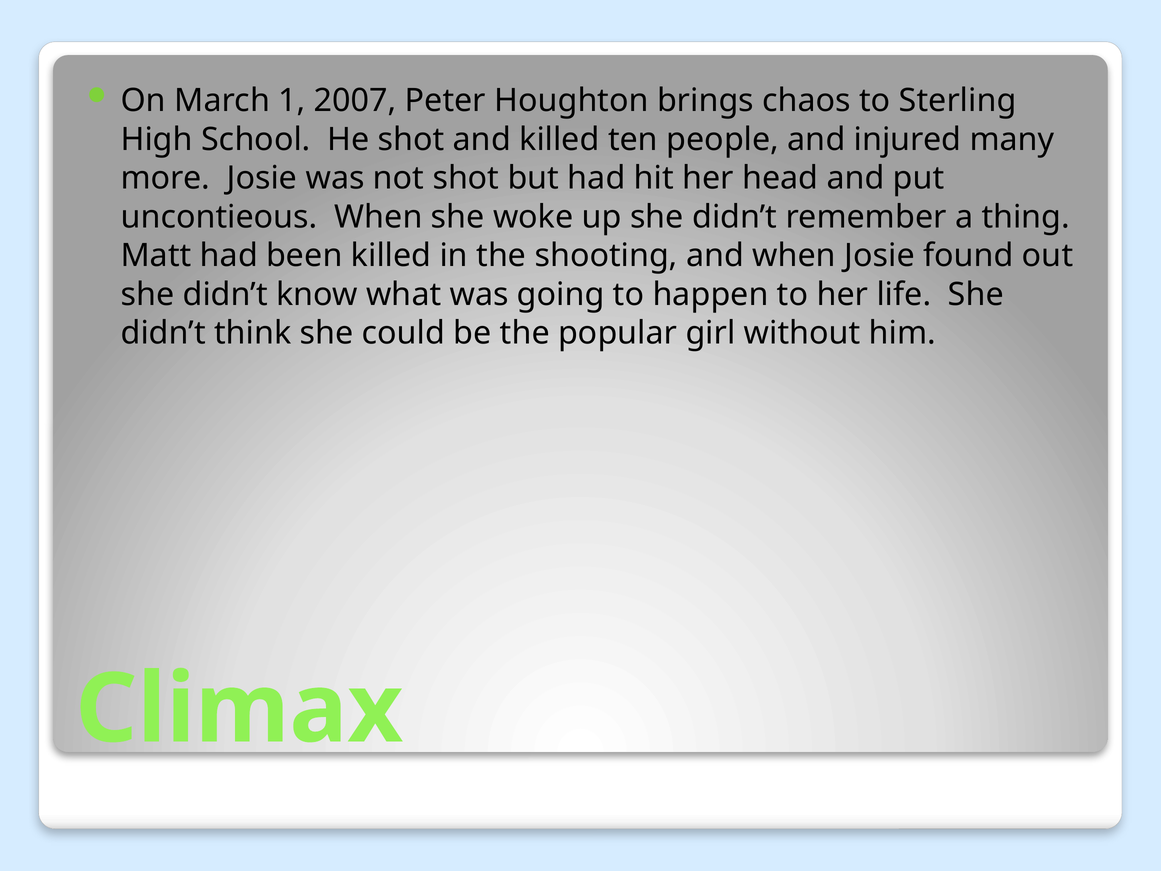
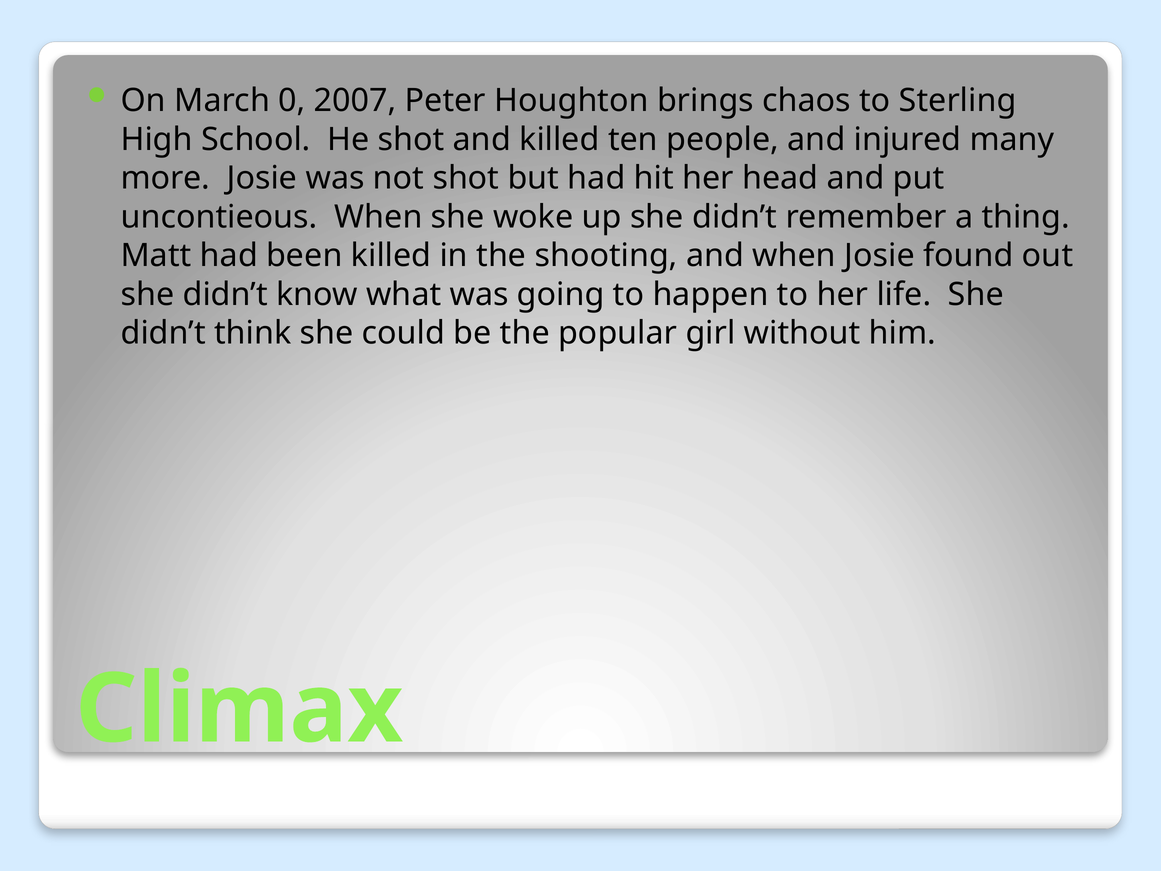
1: 1 -> 0 (292, 101)
